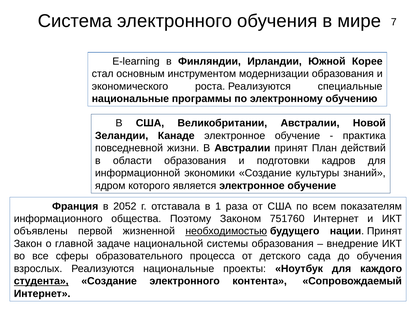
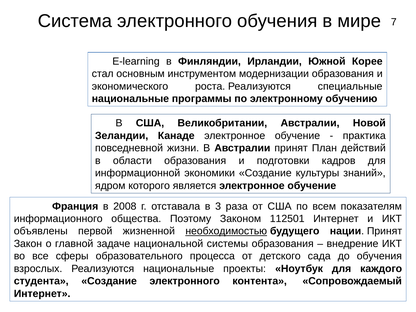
2052: 2052 -> 2008 (125, 206)
1: 1 -> 3 (218, 206)
751760: 751760 -> 112501 (287, 219)
студента underline: present -> none (41, 281)
